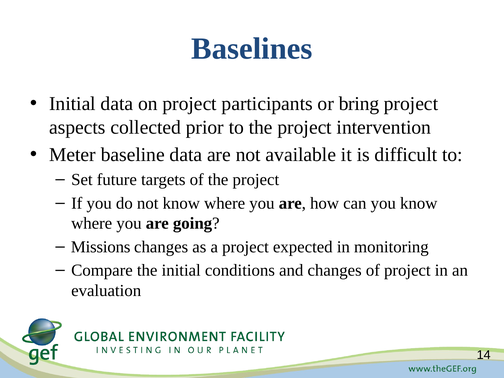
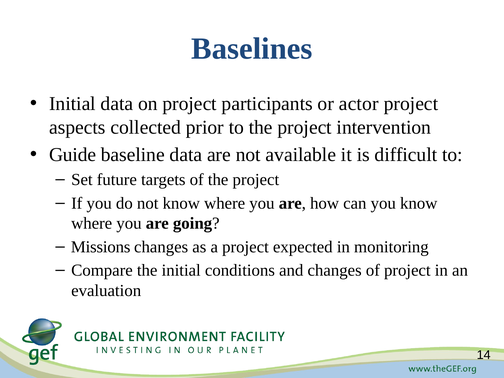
bring: bring -> actor (359, 104)
Meter: Meter -> Guide (73, 155)
